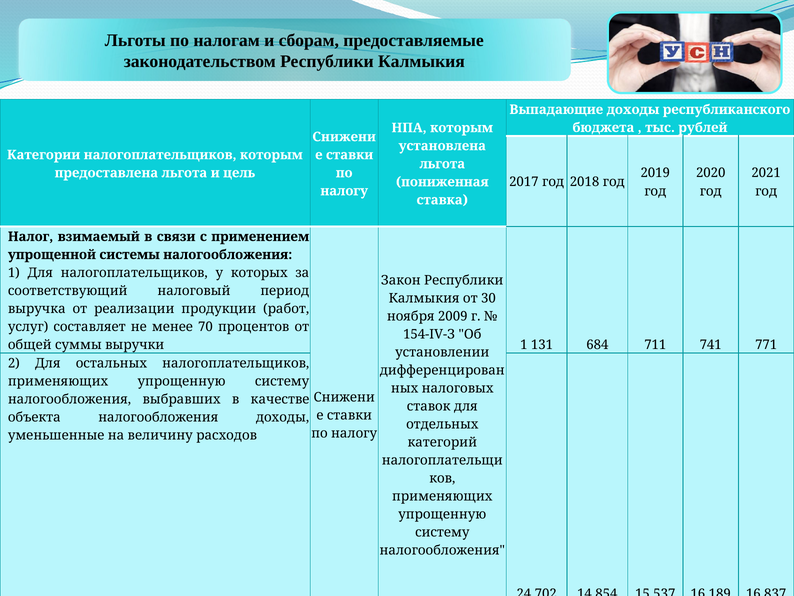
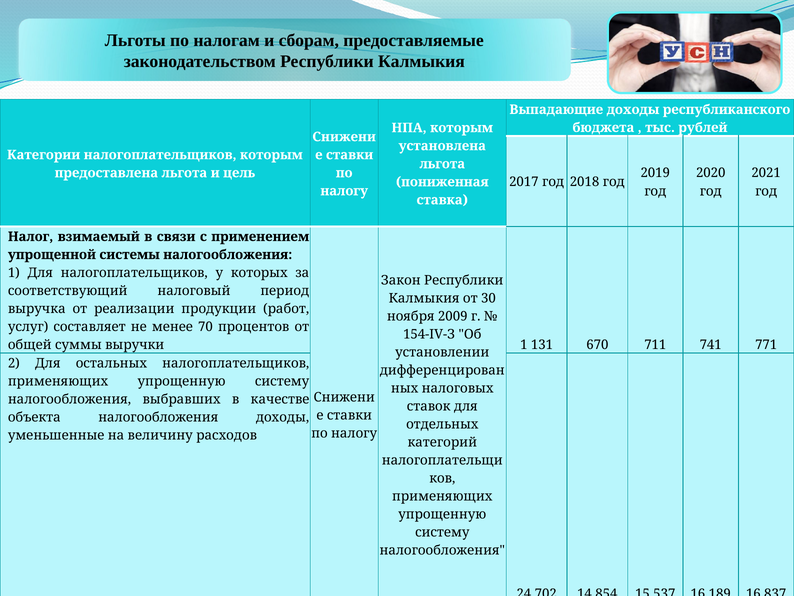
684: 684 -> 670 (597, 345)
